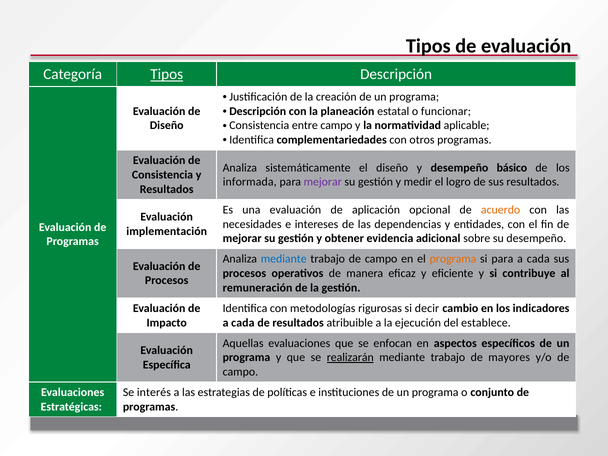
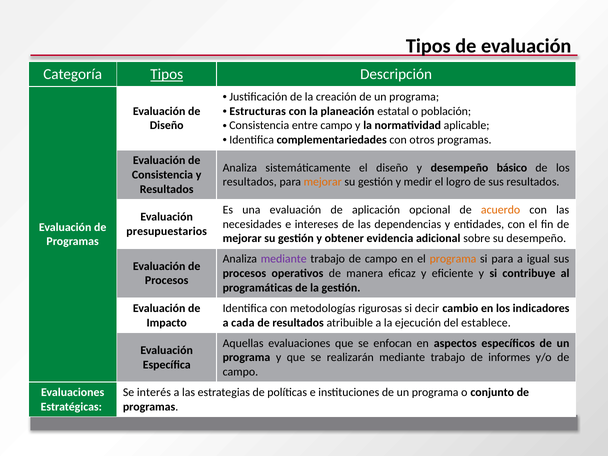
Descripción: Descripción -> Estructuras (258, 111)
funcionar: funcionar -> población (446, 111)
informada: informada -> resultados (250, 182)
mejorar colour: purple -> orange (323, 182)
implementación: implementación -> presupuestarios (167, 231)
mediante colour: blue -> purple (284, 259)
cada: cada -> igual (538, 259)
remuneración: remuneración -> programáticas (258, 288)
realizarán underline: present -> none (350, 357)
mayores: mayores -> informes (509, 357)
